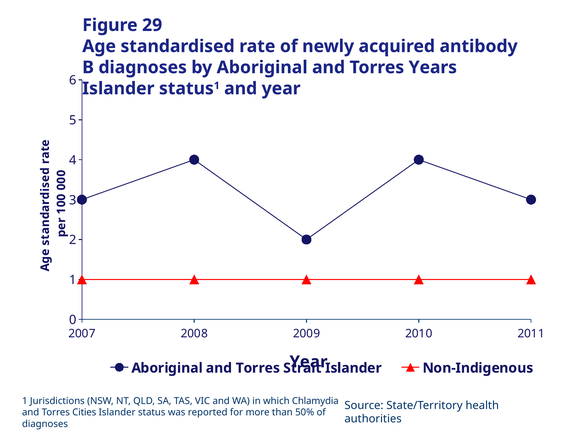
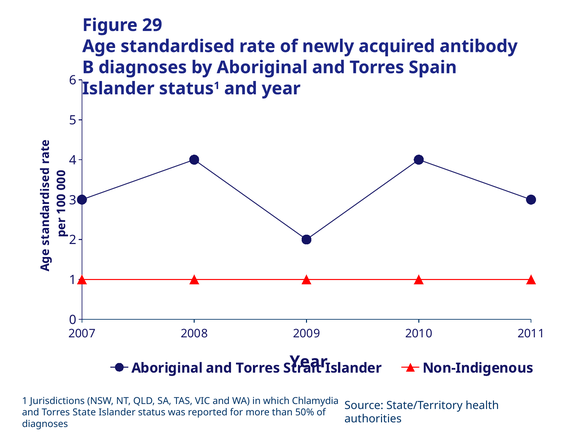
Years: Years -> Spain (433, 67)
Cities: Cities -> State (84, 412)
